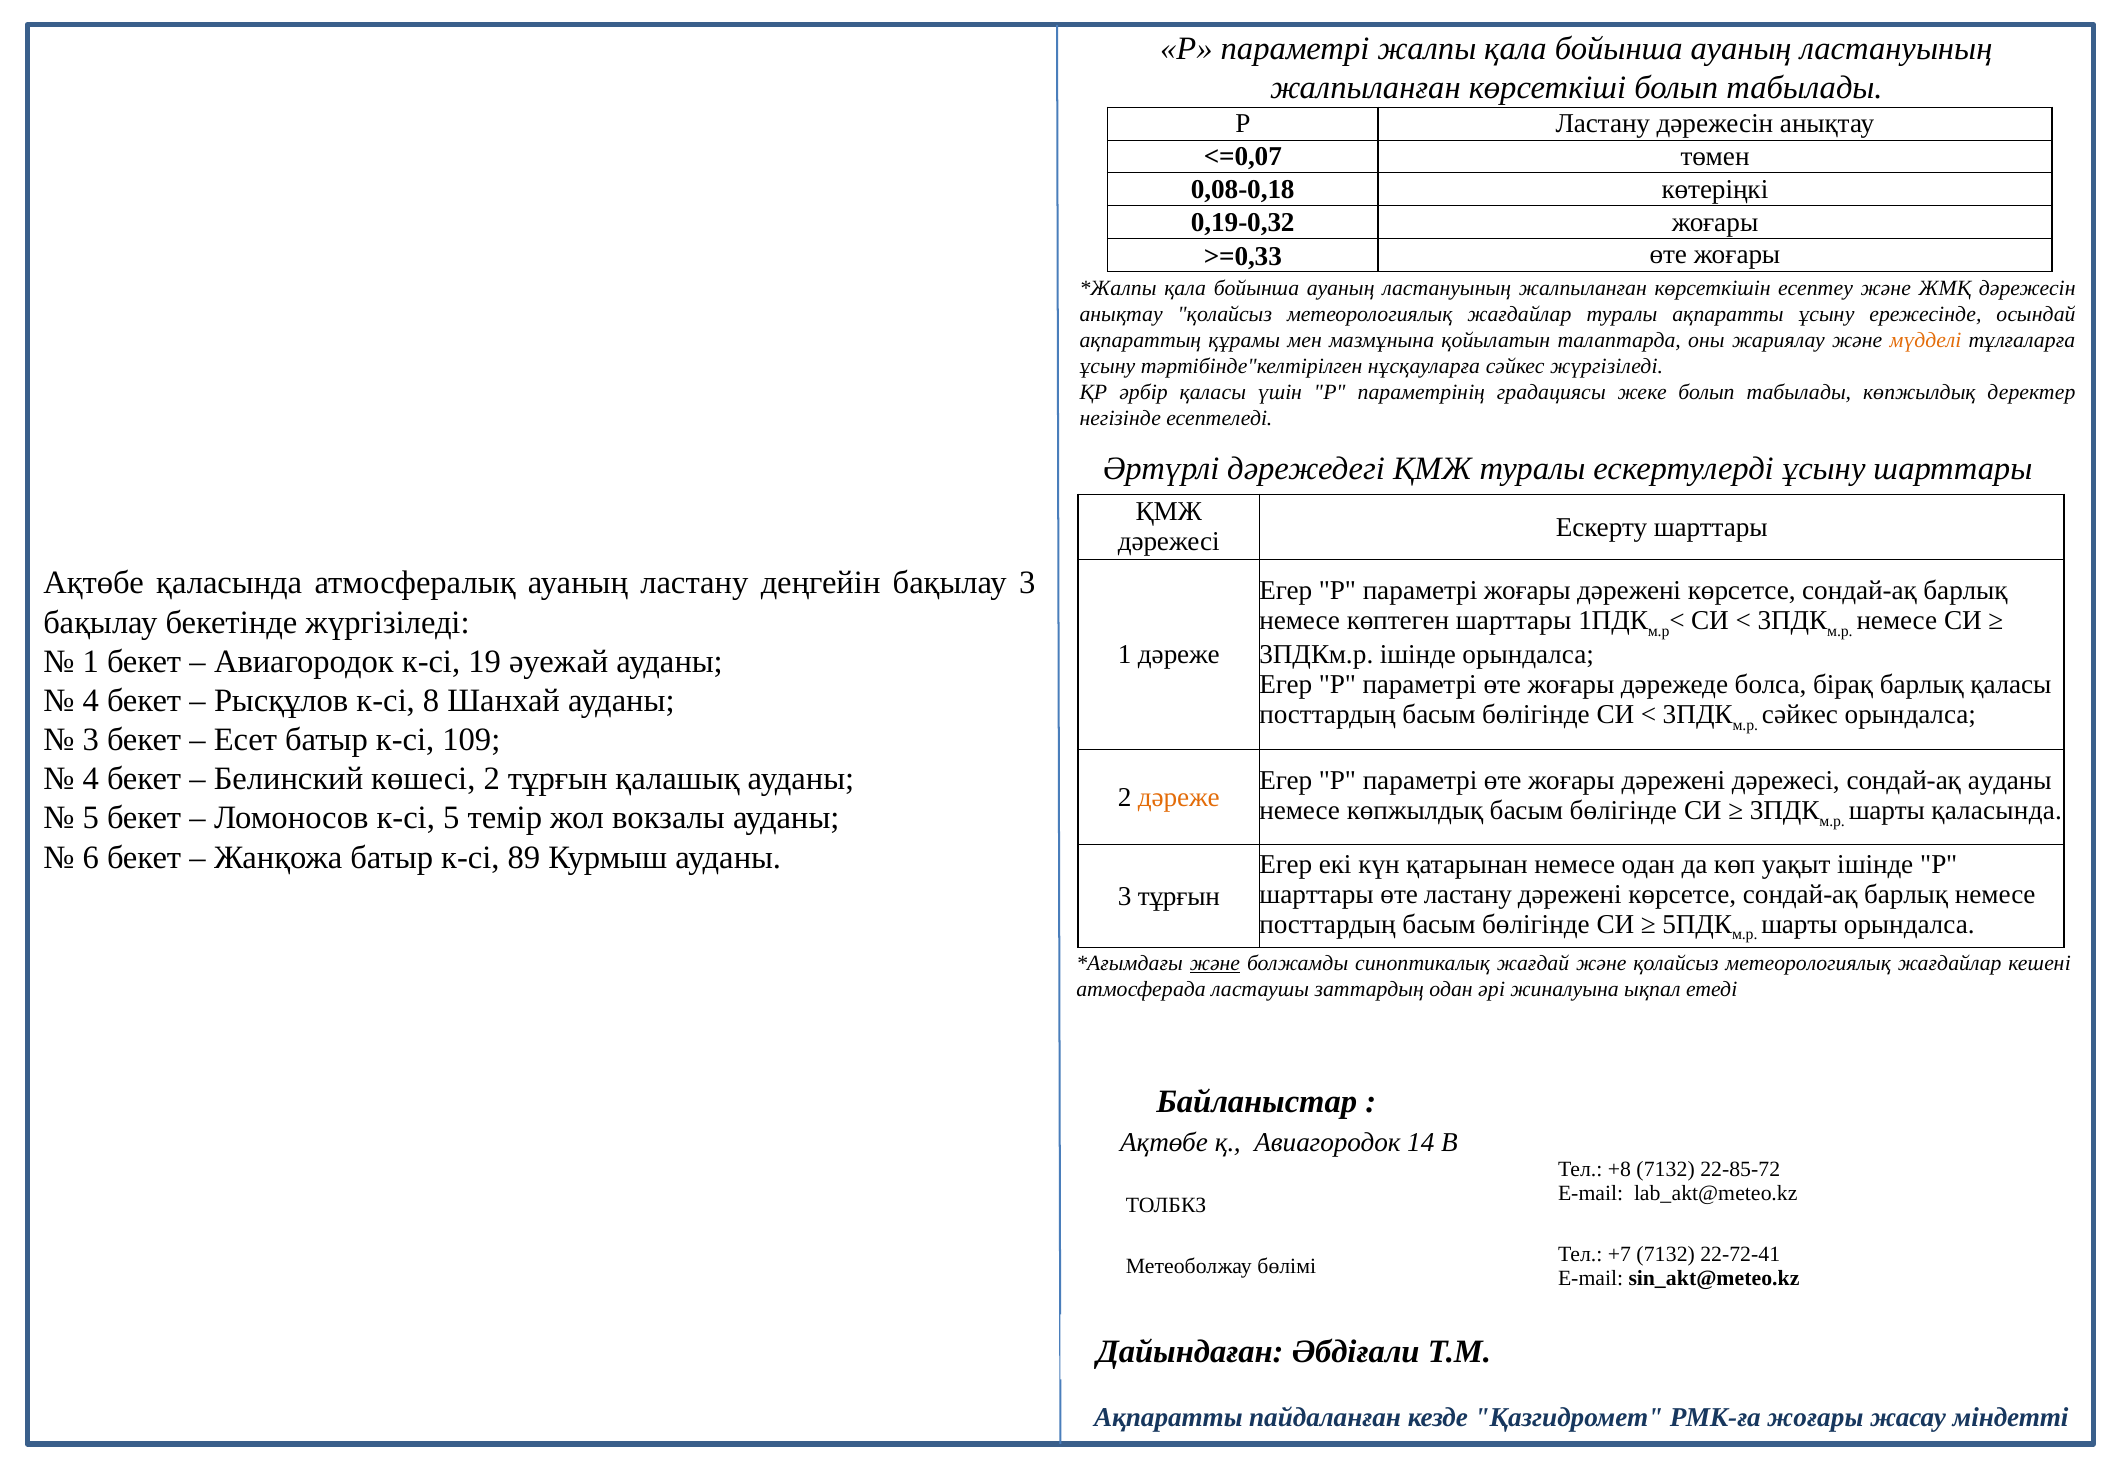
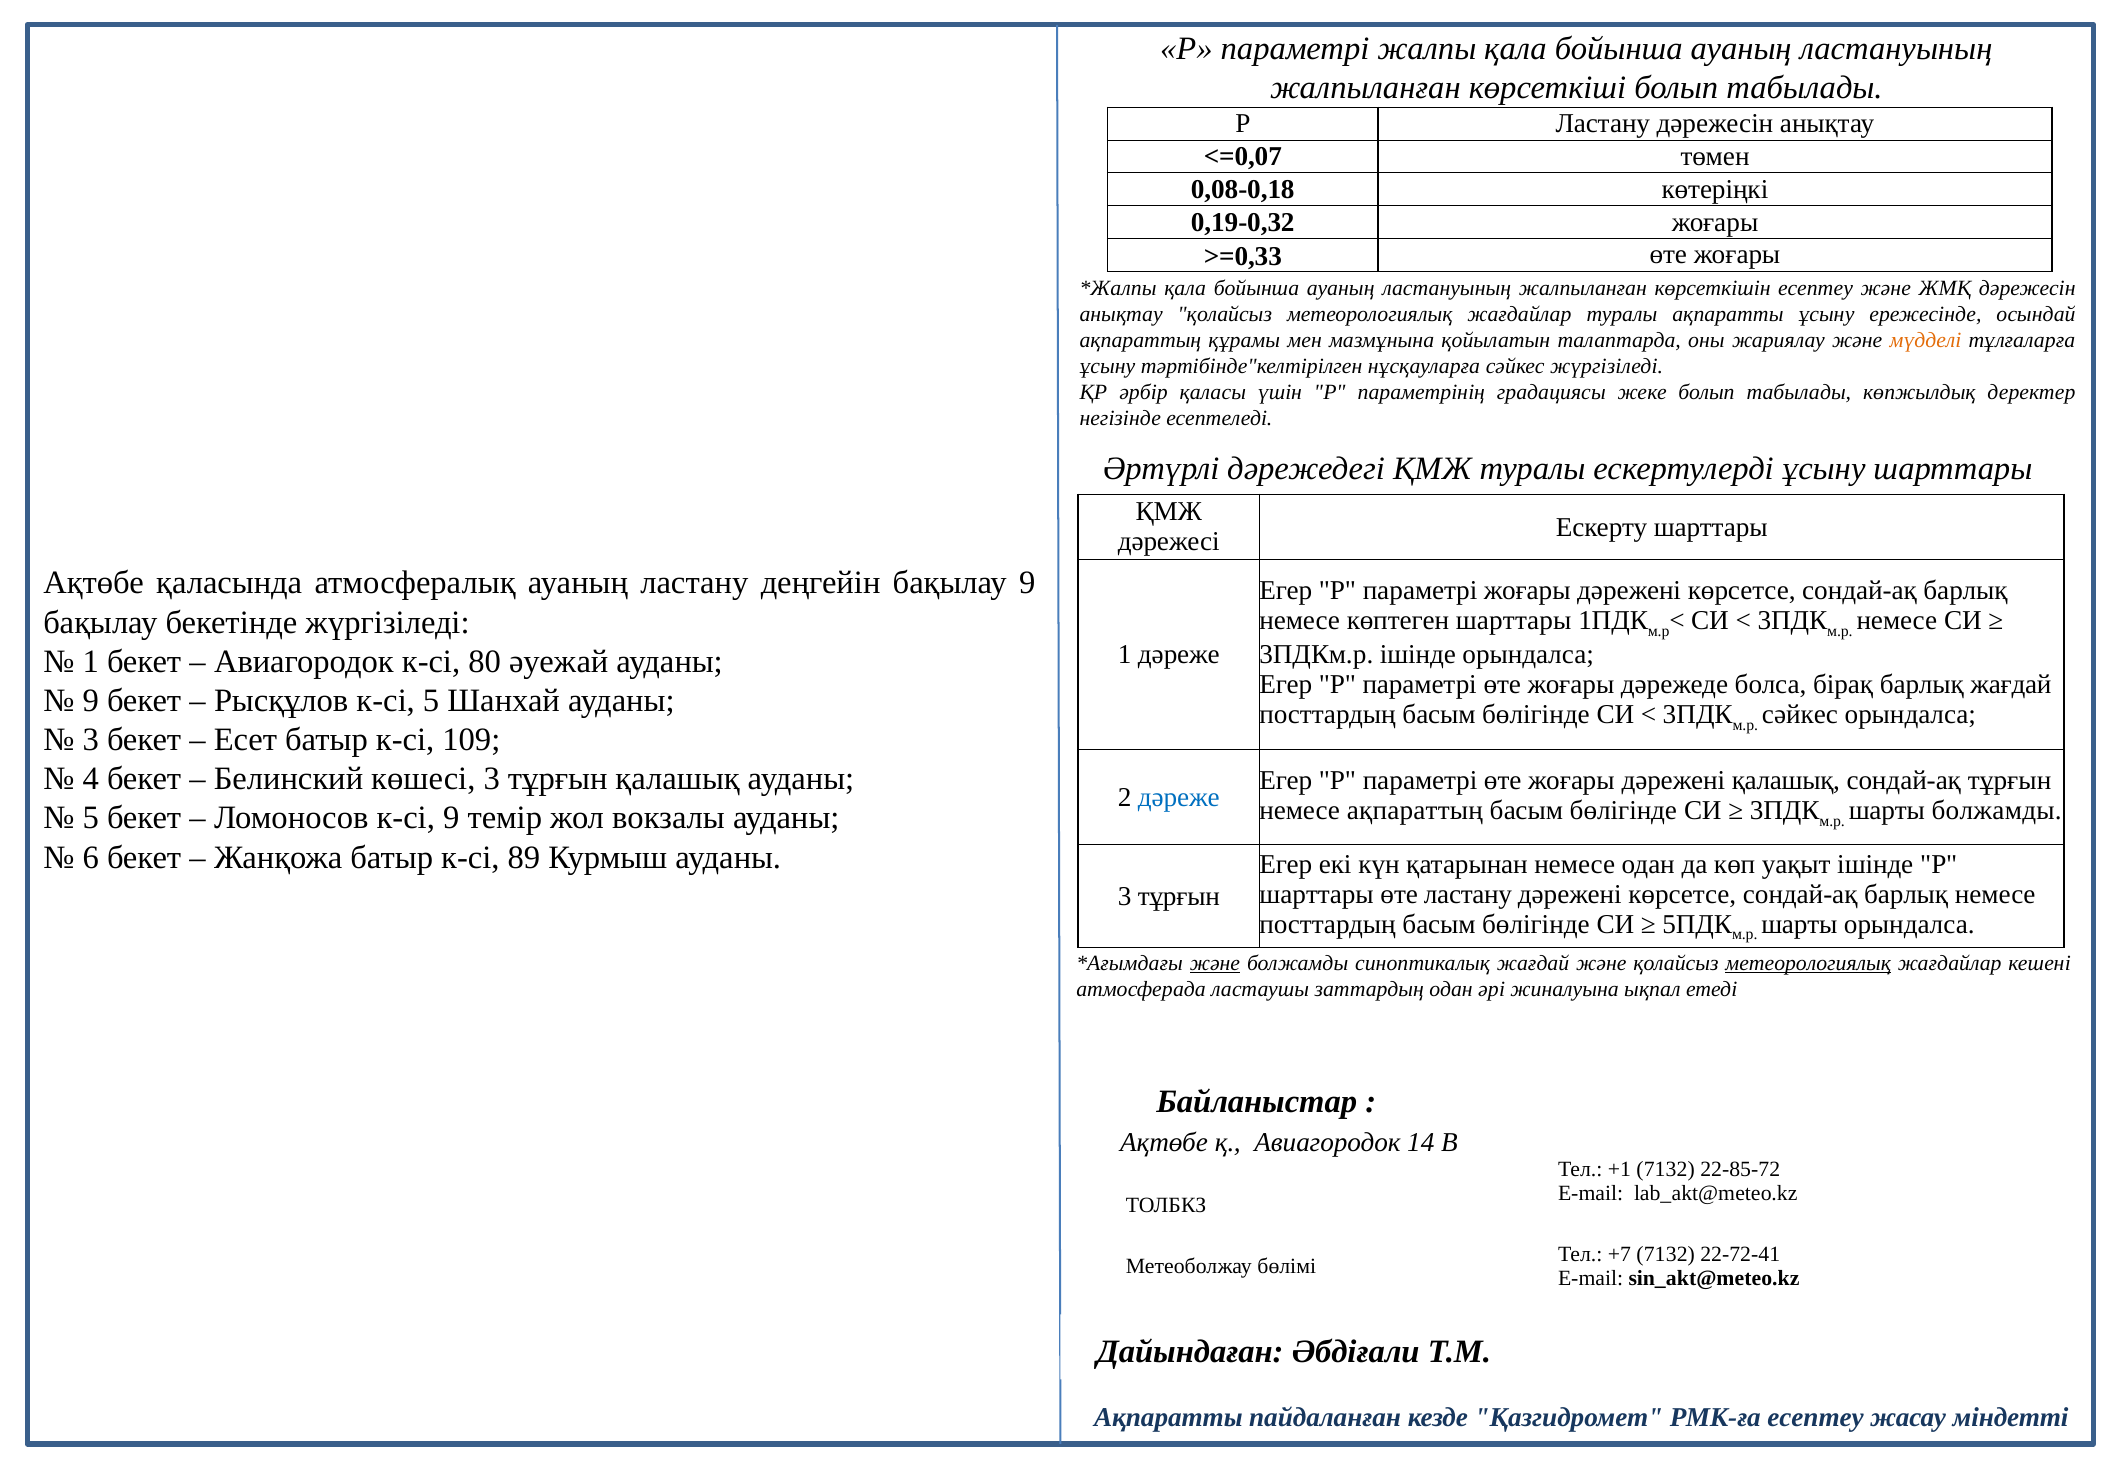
бақылау 3: 3 -> 9 (1027, 583)
19: 19 -> 80 (485, 661)
барлық қаласы: қаласы -> жағдай (2011, 685)
4: 4 -> 9 (91, 700)
к-сі 8: 8 -> 5 (431, 700)
көшесі 2: 2 -> 3 (492, 779)
дәрежені дәрежесі: дәрежесі -> қалашық (1786, 780)
сондай-ақ ауданы: ауданы -> тұрғын (2010, 780)
дәреже colour: orange -> blue (1179, 797)
немесе көпжылдық: көпжылдық -> ақпараттың (1415, 810)
шарты қаласында: қаласында -> болжамды (1997, 810)
к-сі 5: 5 -> 9 (451, 818)
метеорологиялық underline: none -> present (1808, 963)
+8: +8 -> +1 (1619, 1169)
РМК-ға жоғары: жоғары -> есептеу (1816, 1417)
